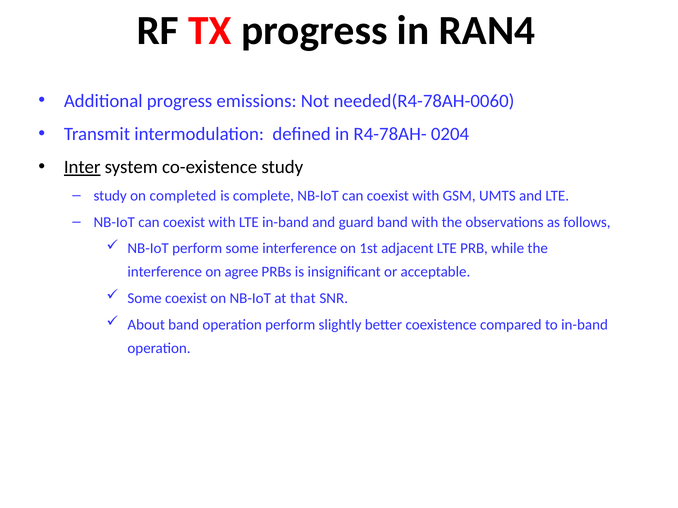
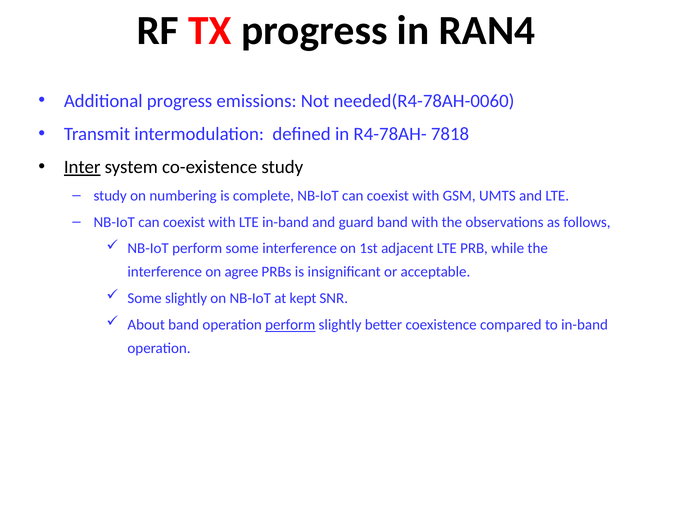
0204: 0204 -> 7818 (450, 134)
completed: completed -> numbering (183, 196)
Some coexist: coexist -> slightly (186, 299)
that: that -> kept (303, 299)
perform underline: none -> present (290, 325)
